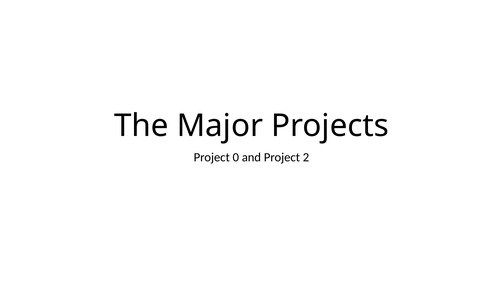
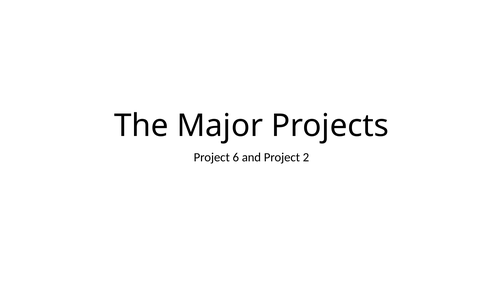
0: 0 -> 6 (236, 157)
